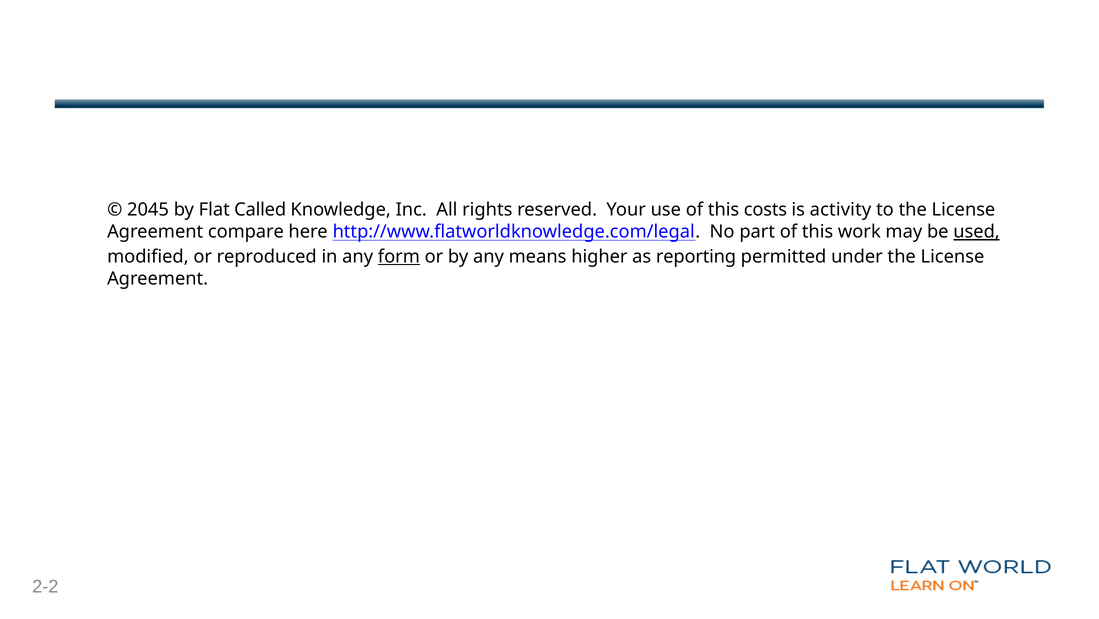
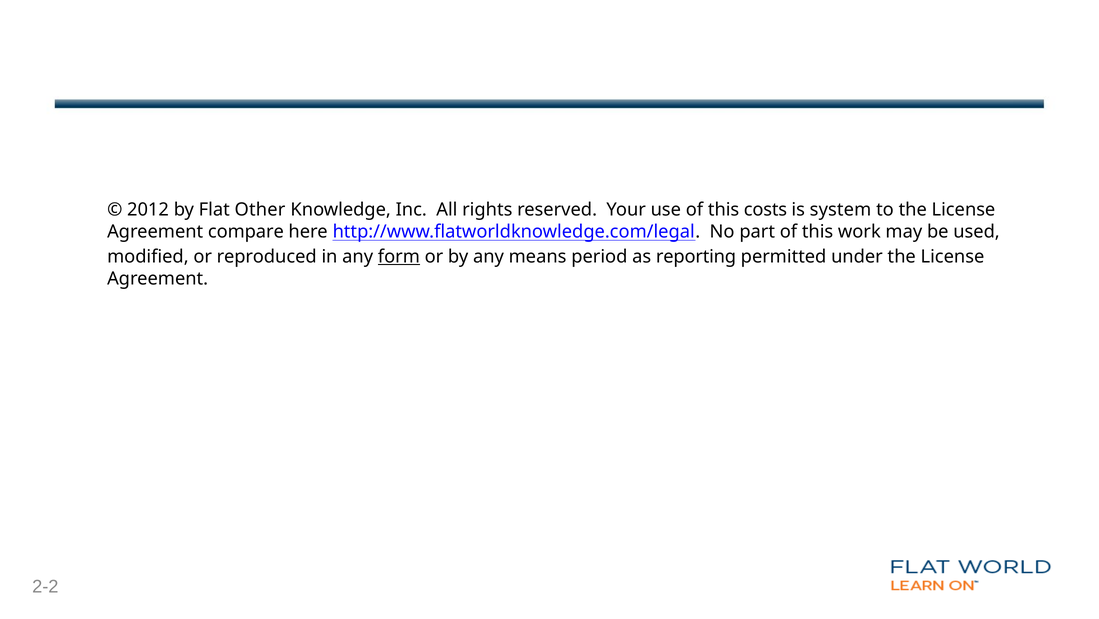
2045: 2045 -> 2012 (148, 210)
Called: Called -> Other (260, 210)
activity: activity -> system (841, 210)
used underline: present -> none (977, 232)
higher: higher -> period (599, 257)
